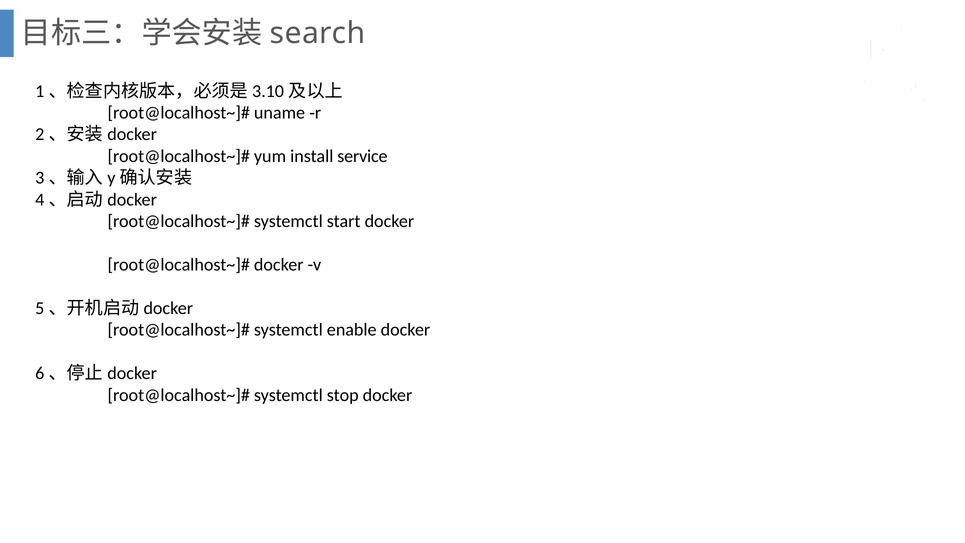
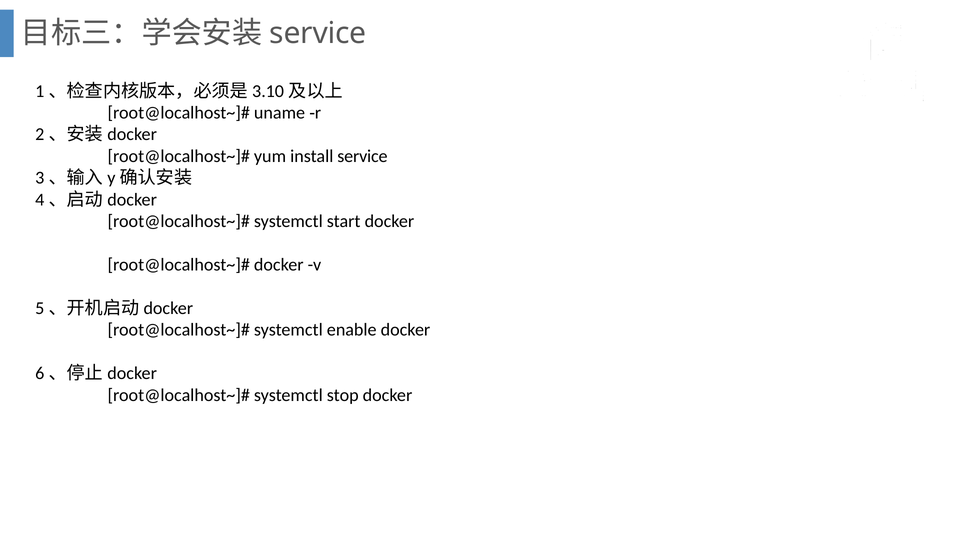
search: search -> service (318, 33)
